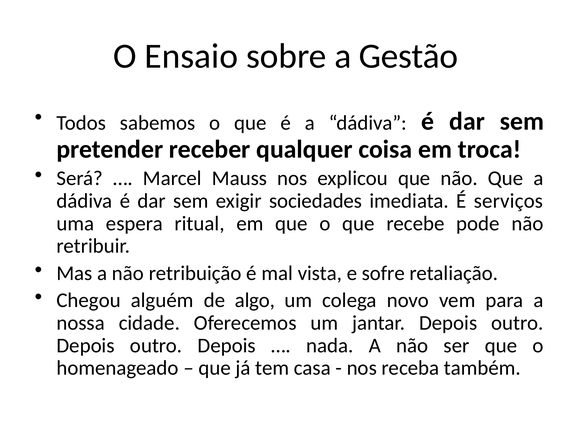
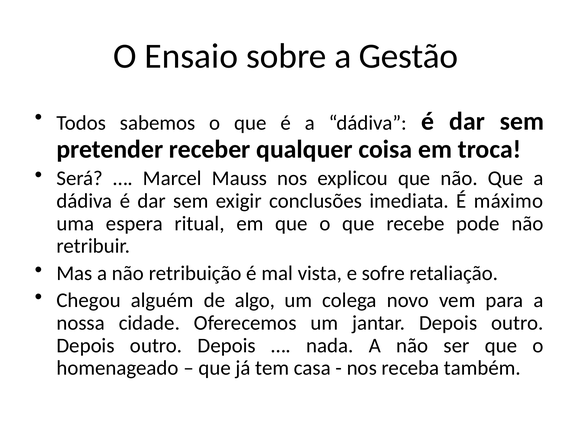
sociedades: sociedades -> conclusões (316, 201)
serviços: serviços -> máximo (509, 201)
